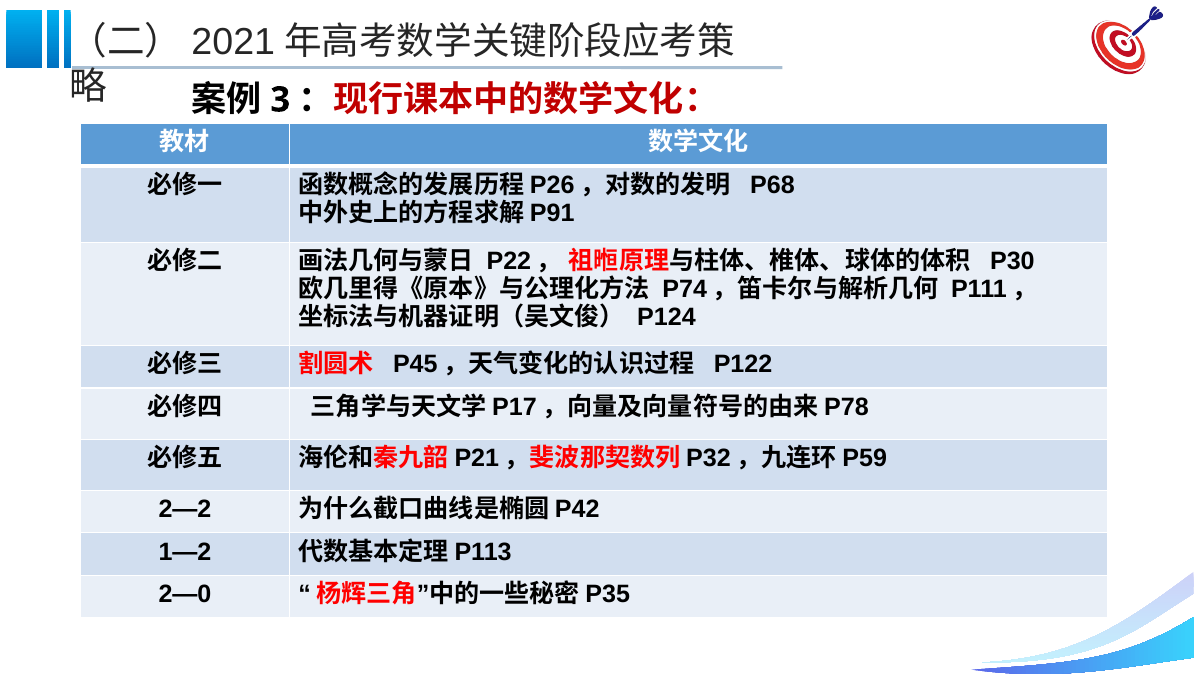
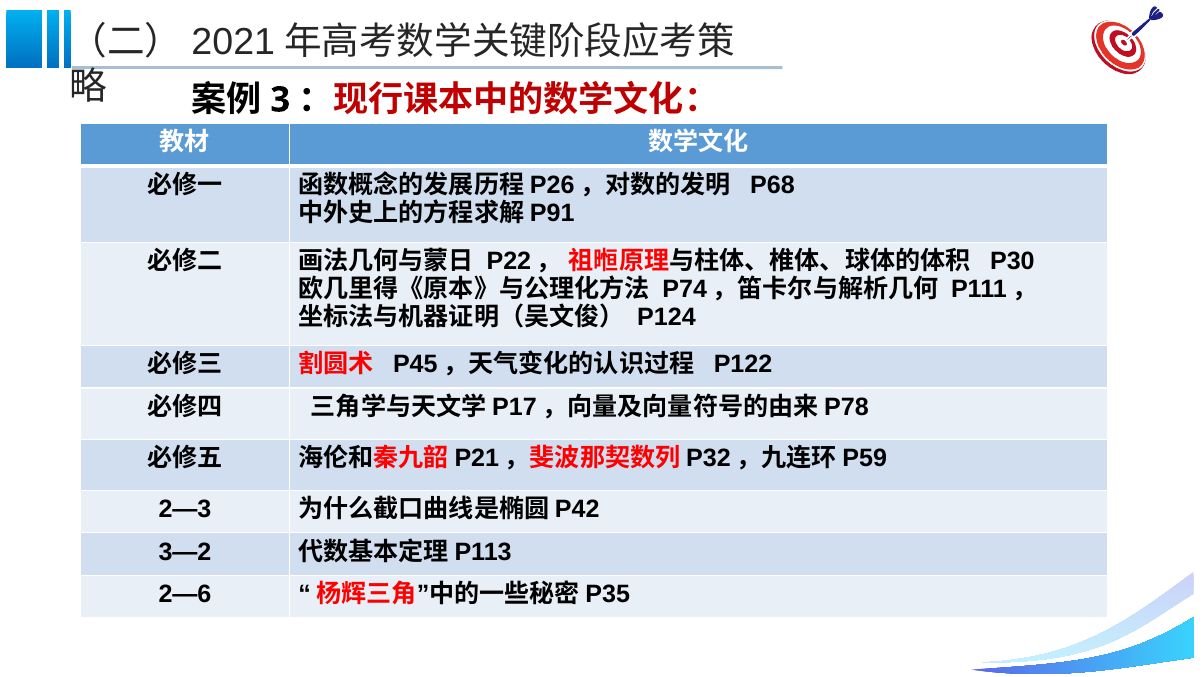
2—2: 2—2 -> 2—3 (185, 509)
1—2: 1—2 -> 3—2 (185, 552)
2—0: 2—0 -> 2—6 (185, 594)
